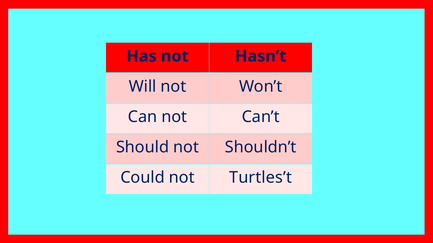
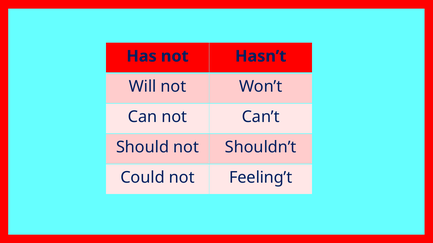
Turtles’t: Turtles’t -> Feeling’t (261, 178)
